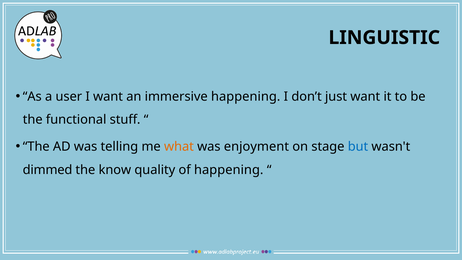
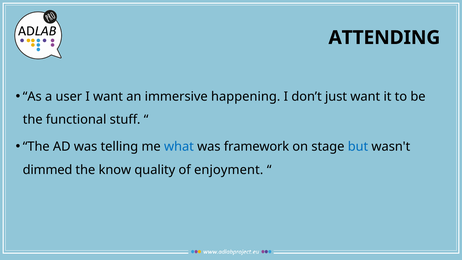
LINGUISTIC: LINGUISTIC -> ATTENDING (384, 38)
what colour: orange -> blue (179, 147)
enjoyment: enjoyment -> framework (257, 147)
of happening: happening -> enjoyment (229, 170)
